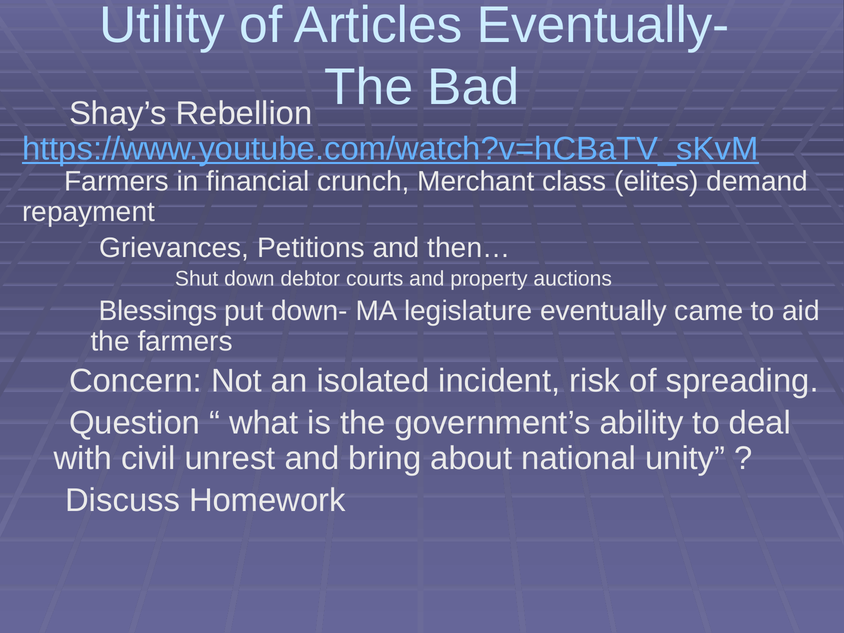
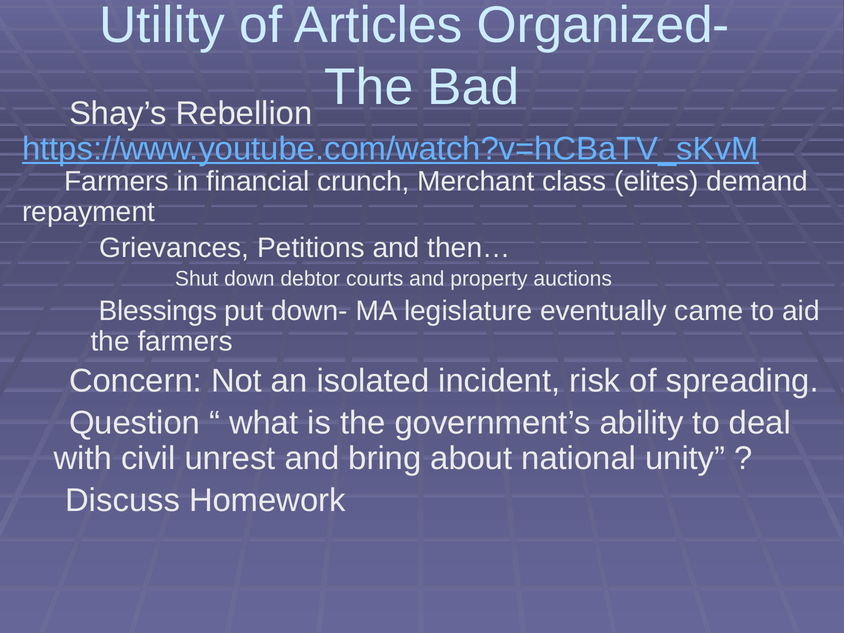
Eventually-: Eventually- -> Organized- (603, 25)
